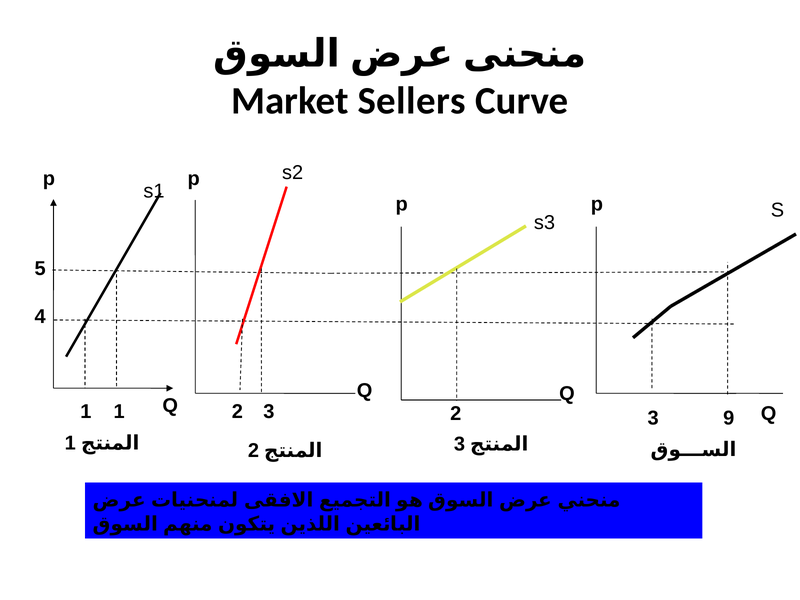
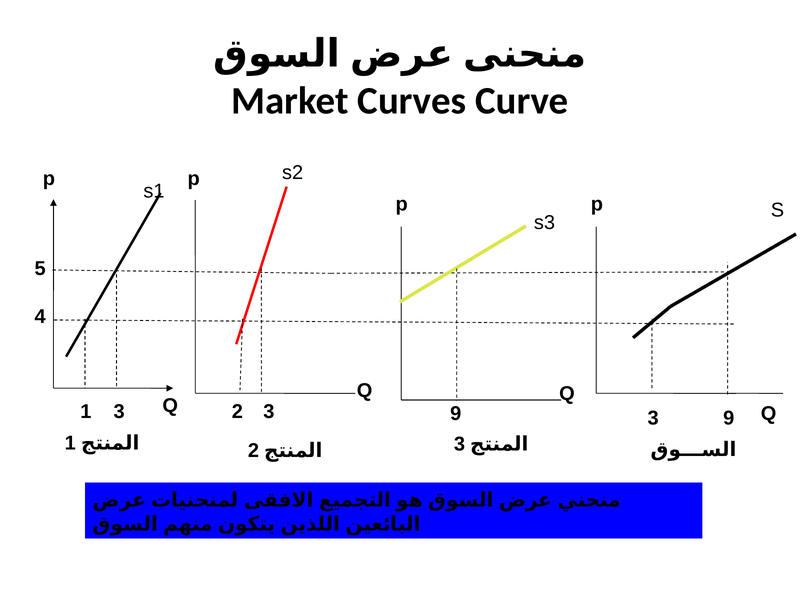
Sellers: Sellers -> Curves (412, 101)
1 1: 1 -> 3 (119, 412)
3 2: 2 -> 9 (456, 414)
